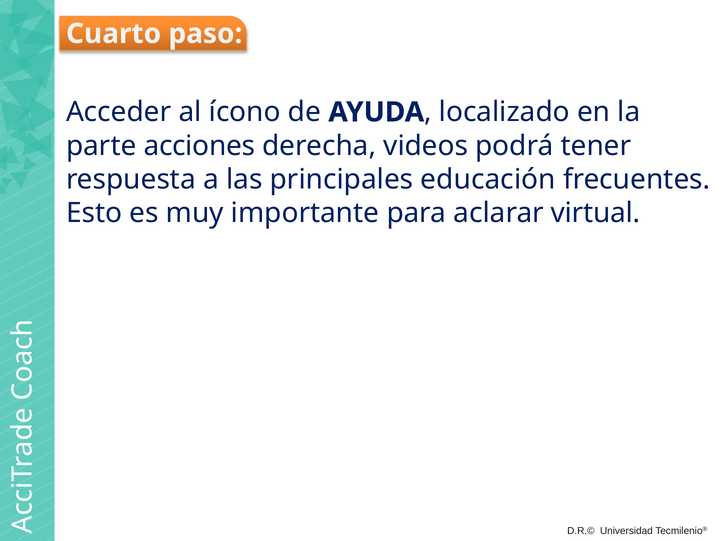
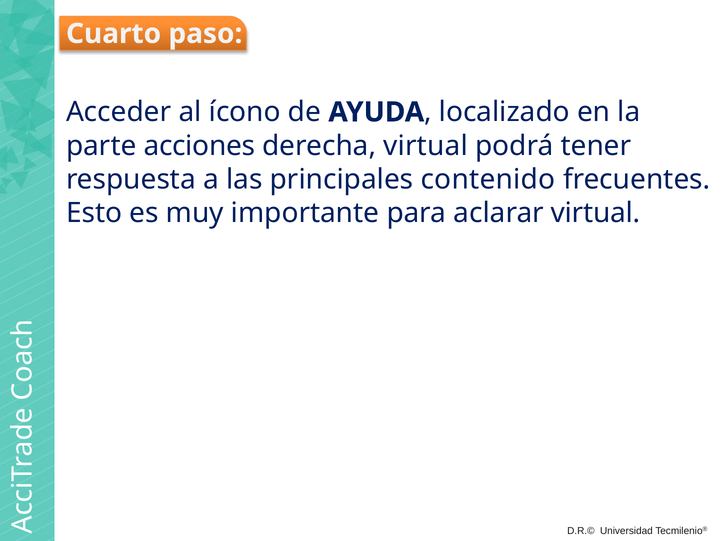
derecha videos: videos -> virtual (426, 146)
educación: educación -> contenido (488, 180)
